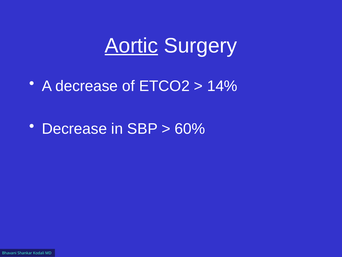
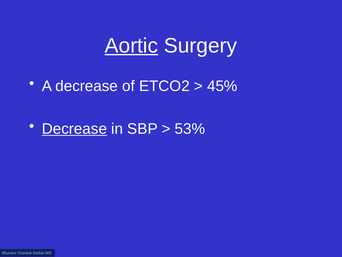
14%: 14% -> 45% (222, 86)
Decrease underline: none -> present (74, 129)
60%: 60% -> 53% (190, 129)
